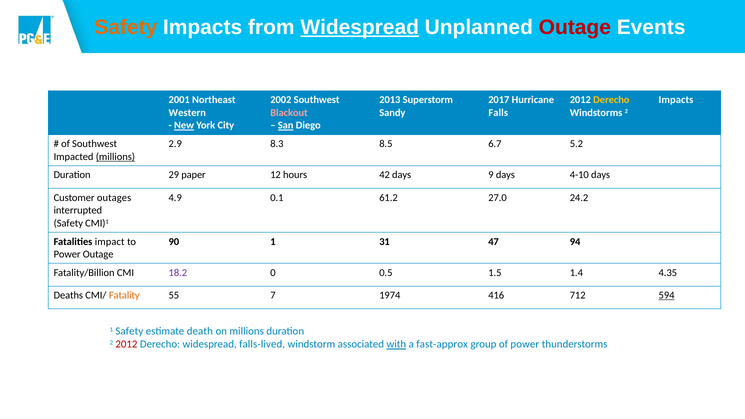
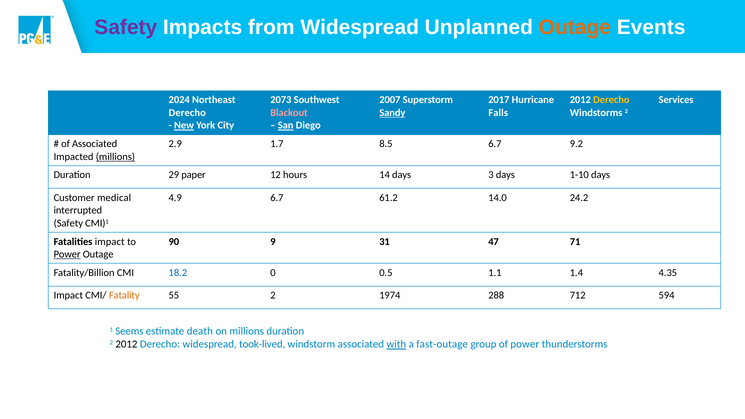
Safety colour: orange -> purple (126, 27)
Widespread underline: present -> none (360, 27)
Outage colour: red -> orange (575, 27)
2001: 2001 -> 2024 (179, 100)
2002: 2002 -> 2073 (281, 100)
2013: 2013 -> 2007 (390, 100)
Impacts: Impacts -> Services (676, 100)
Western: Western -> Derecho (187, 113)
Sandy underline: none -> present (392, 113)
of Southwest: Southwest -> Associated (95, 144)
8.3: 8.3 -> 1.7 (277, 144)
5.2: 5.2 -> 9.2 (576, 144)
42: 42 -> 14 (385, 175)
9: 9 -> 3 (491, 175)
4-10: 4-10 -> 1-10 (579, 175)
outages: outages -> medical (114, 198)
4.9 0.1: 0.1 -> 6.7 (277, 198)
27.0: 27.0 -> 14.0 (497, 198)
90 1: 1 -> 9 (273, 242)
94: 94 -> 71 (575, 242)
Power underline: none -> present (67, 254)
18.2 colour: purple -> blue (178, 273)
1.5: 1.5 -> 1.1 (495, 273)
Deaths: Deaths -> Impact (68, 295)
55 7: 7 -> 2 (273, 295)
416: 416 -> 288 (496, 295)
594 underline: present -> none (667, 295)
1 Safety: Safety -> Seems (129, 331)
2012 colour: red -> black (126, 344)
falls-lived: falls-lived -> took-lived (262, 344)
fast-approx: fast-approx -> fast-outage (442, 344)
